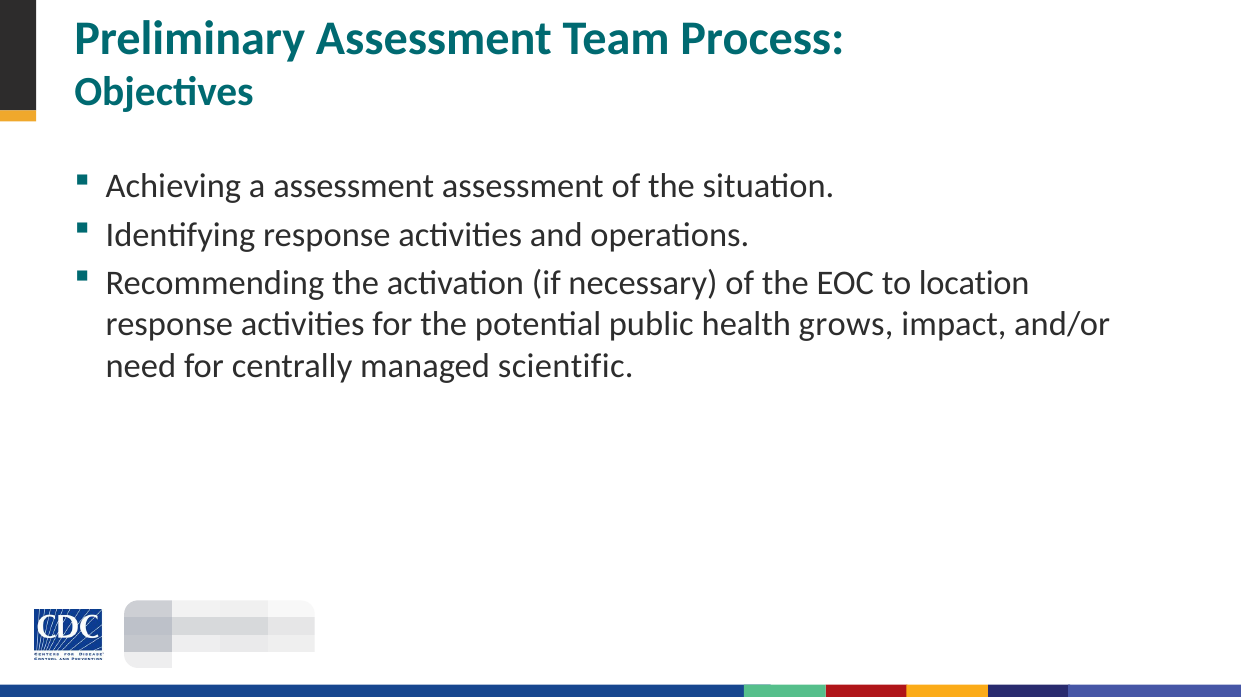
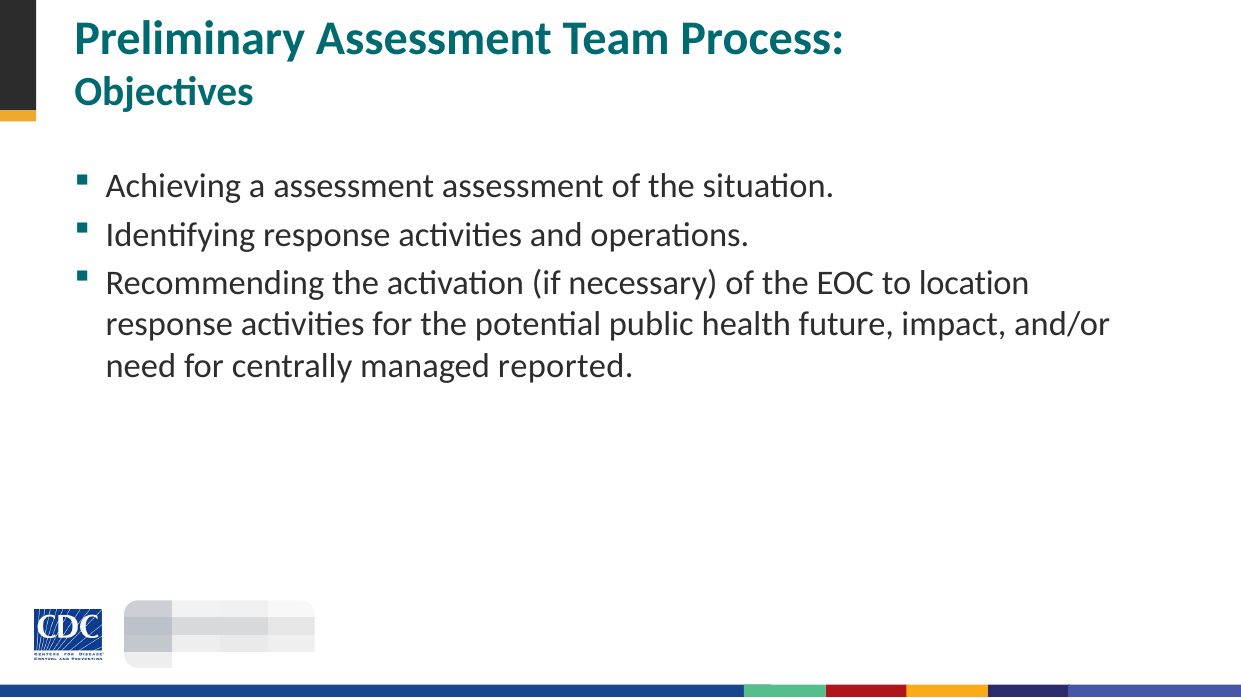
grows: grows -> future (846, 325)
scientific: scientific -> reported (566, 366)
